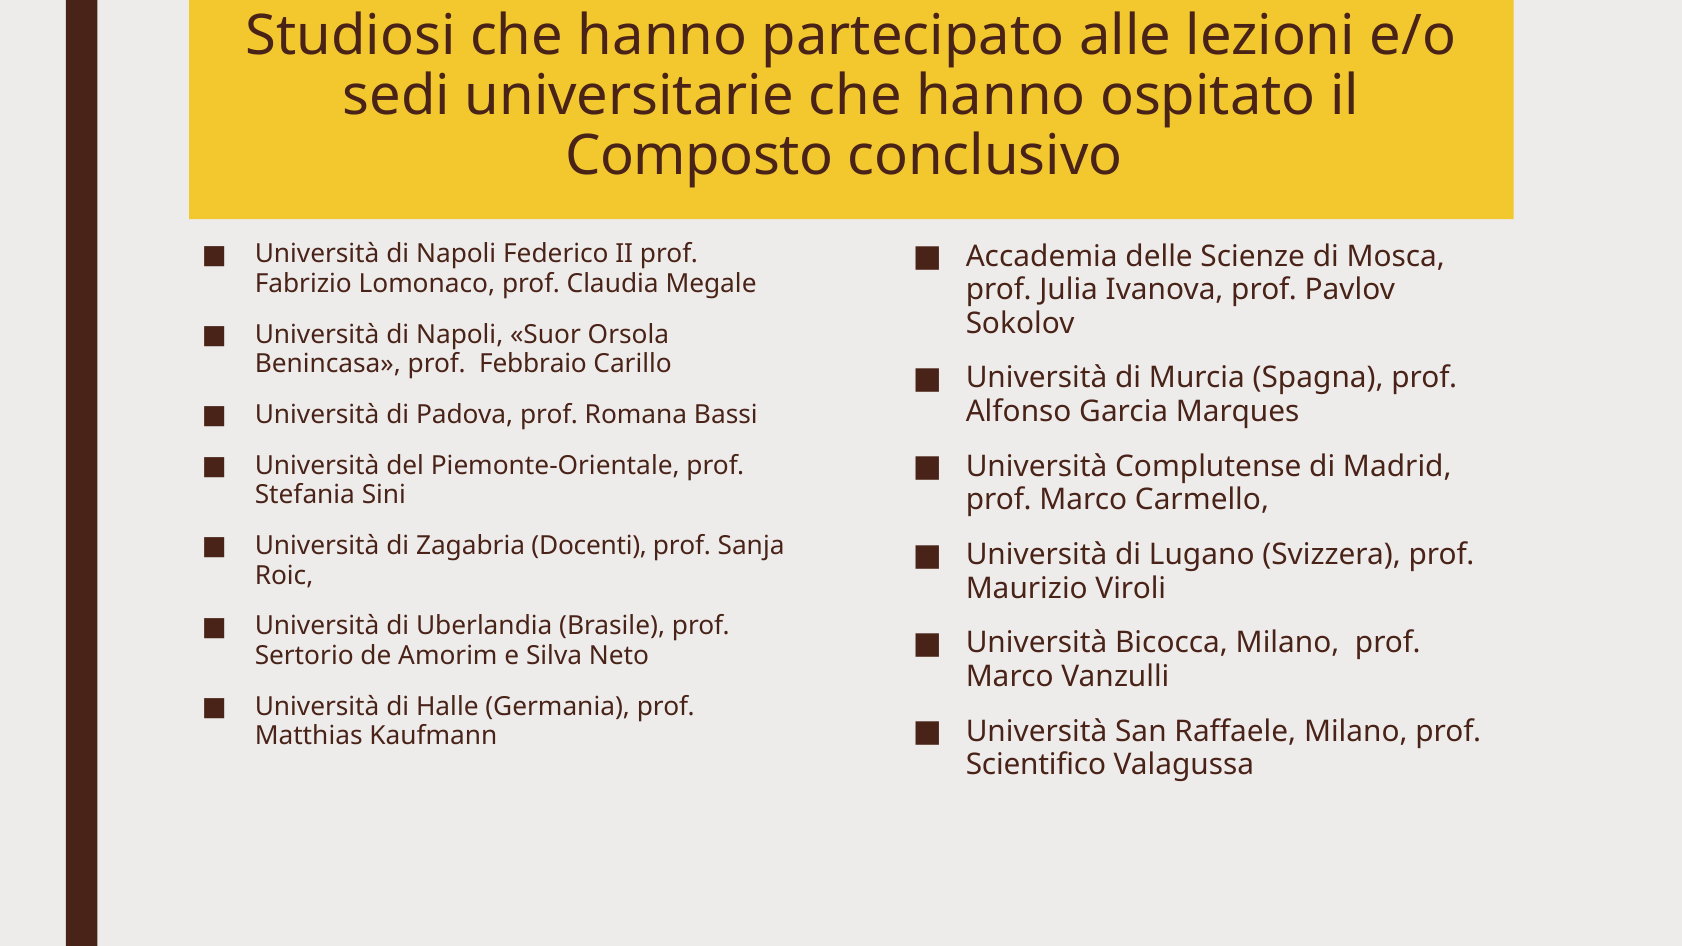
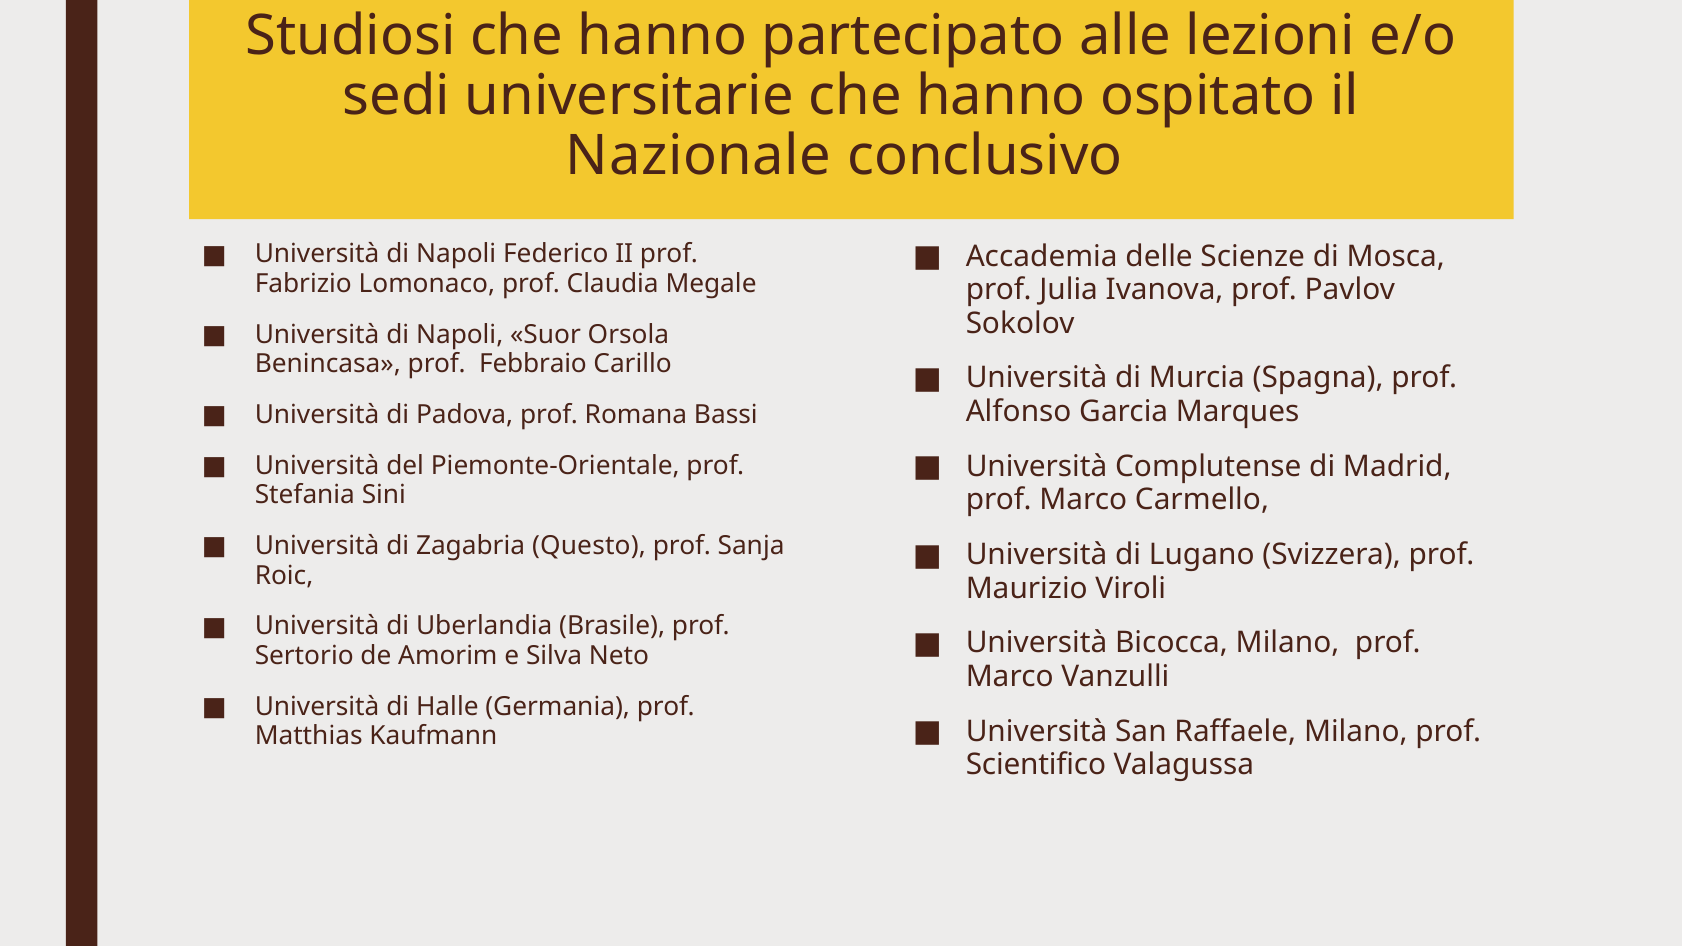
Composto: Composto -> Nazionale (699, 156)
Docenti: Docenti -> Questo (589, 546)
